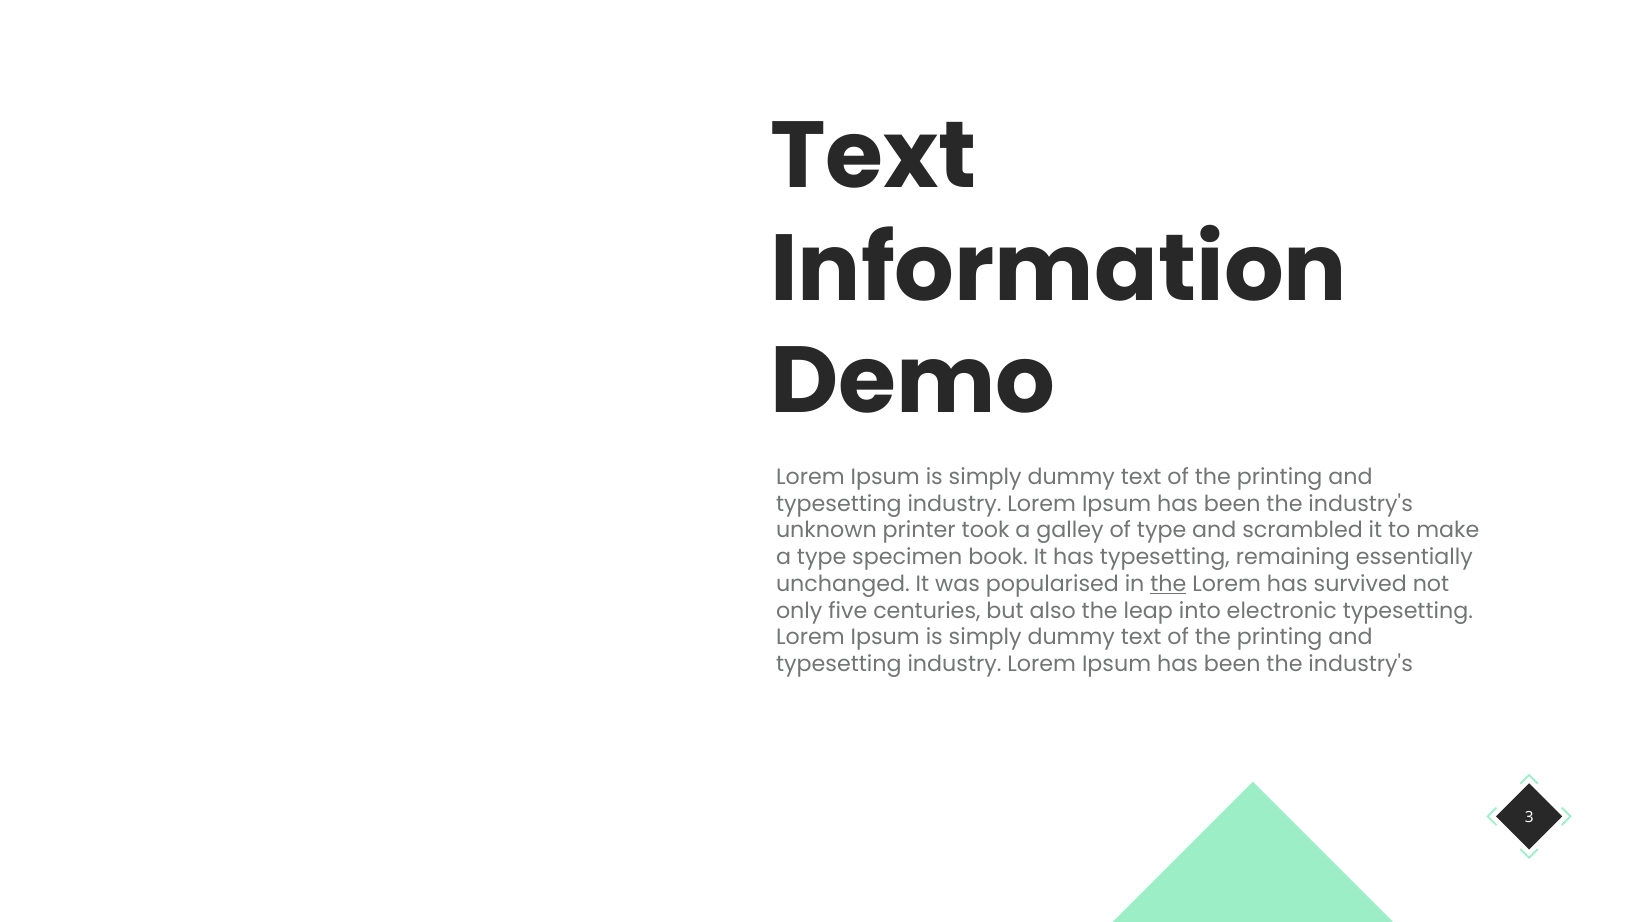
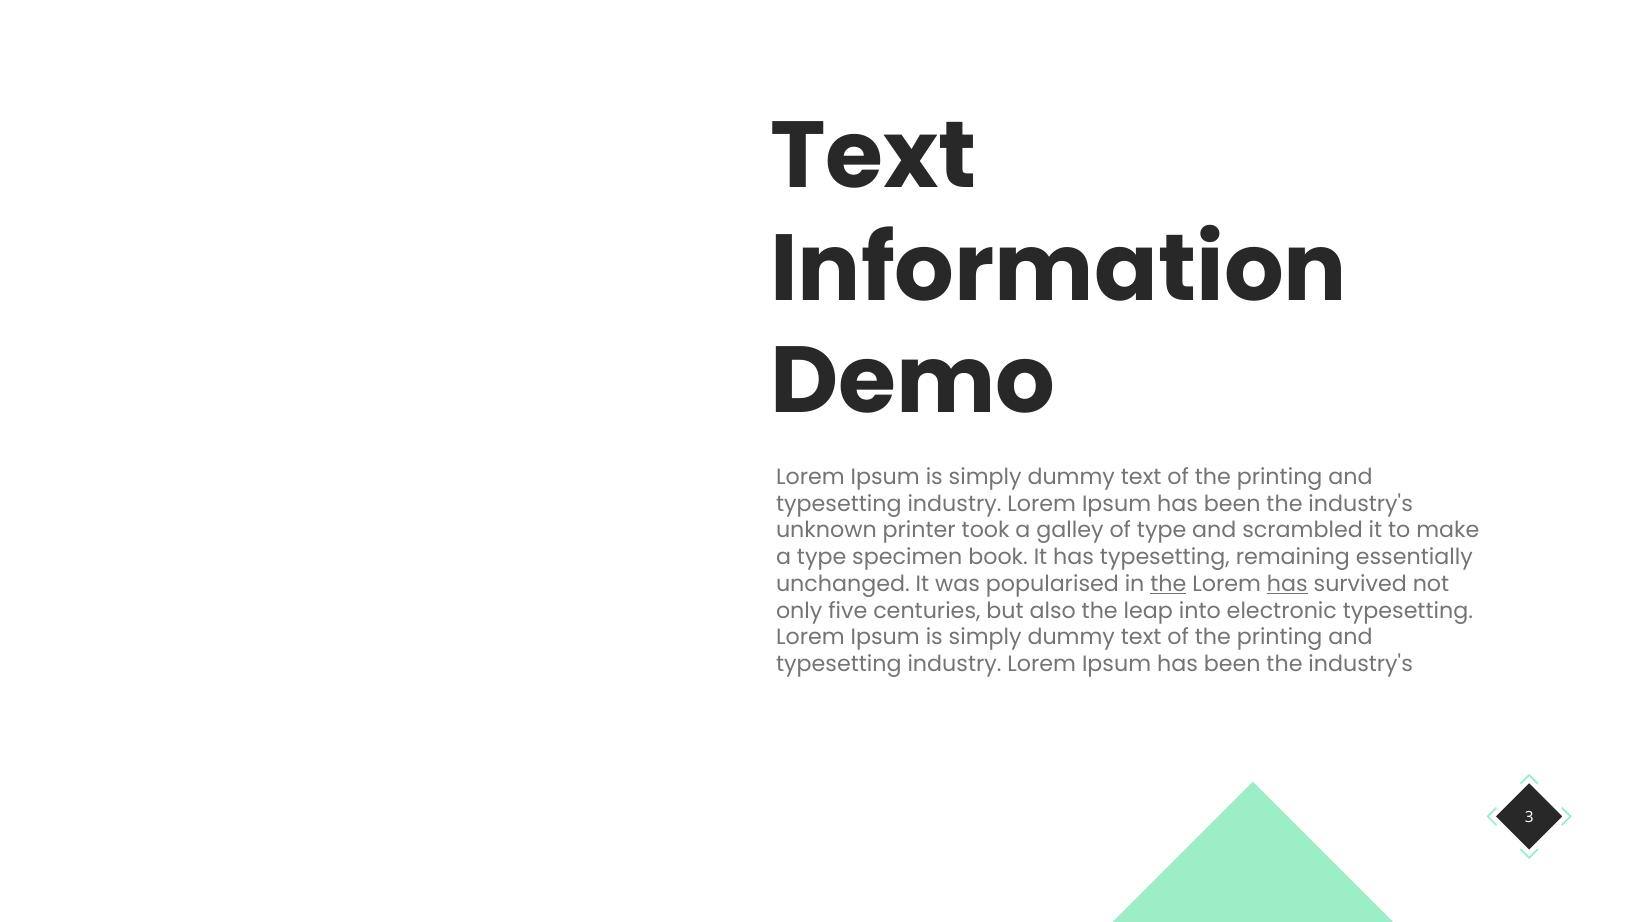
has underline: none -> present (1287, 584)
